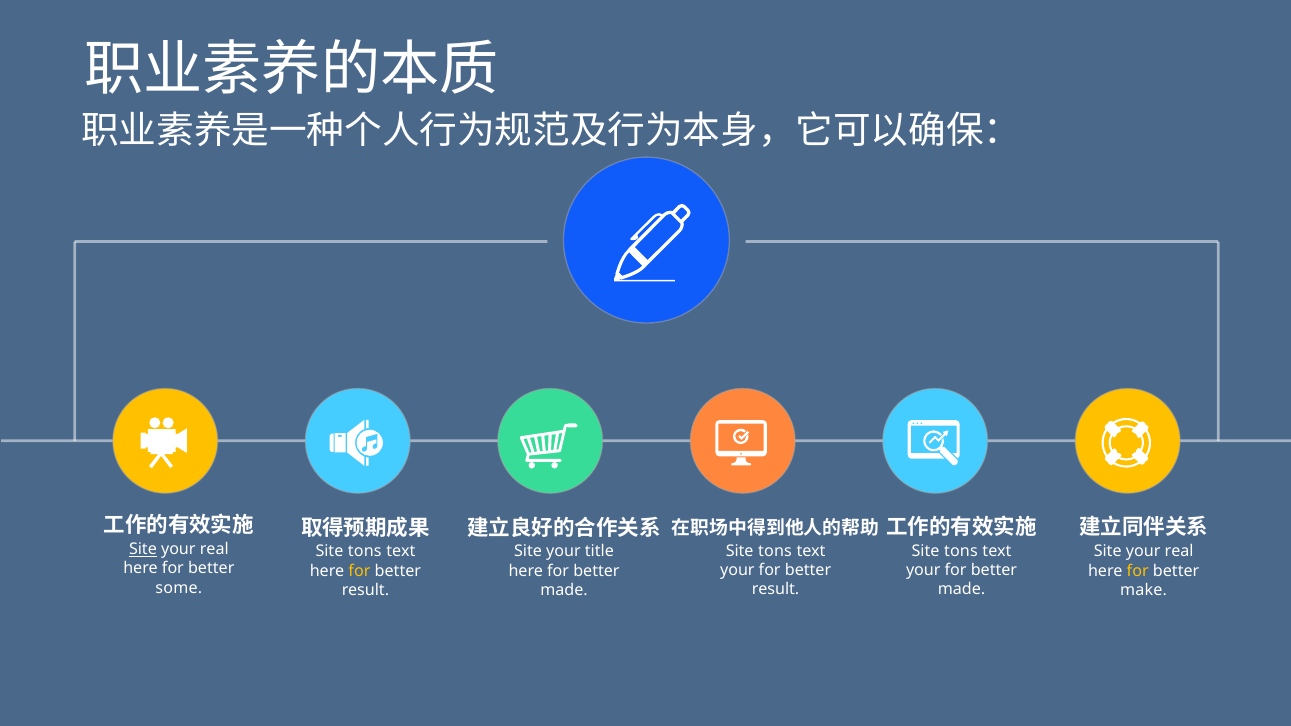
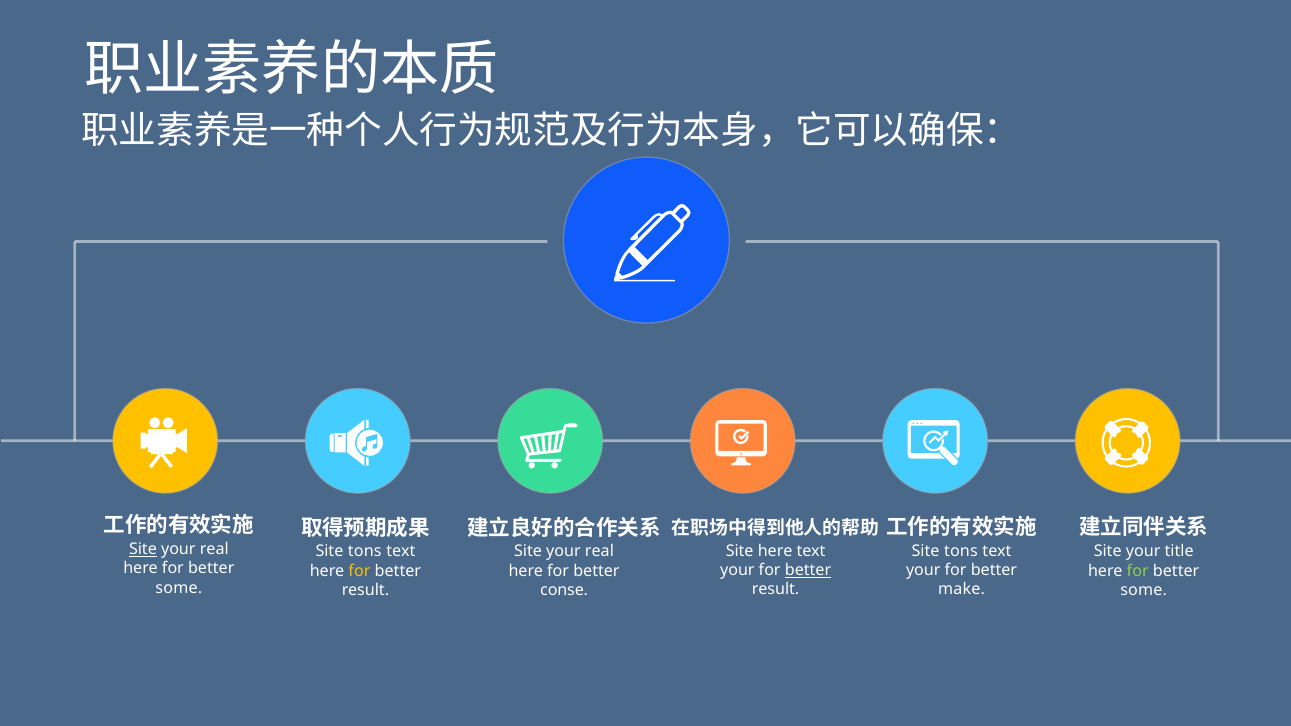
tons: tons -> here (775, 551)
real: real -> title (1179, 552)
title: title -> real (599, 552)
better underline: none -> present (808, 570)
for colour: yellow -> light green (1138, 571)
made: made -> make (961, 590)
make: make -> some (1144, 590)
made: made -> conse (564, 590)
